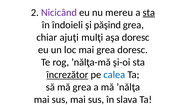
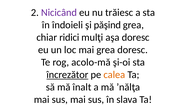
mereu: mereu -> trăiesc (119, 12)
sta underline: present -> none (149, 12)
ajuţi: ajuţi -> ridici (69, 37)
ʼnălţa-mă: ʼnălţa-mă -> acolo-mă (91, 62)
calea colour: blue -> orange (114, 74)
mă grea: grea -> înalt (82, 87)
